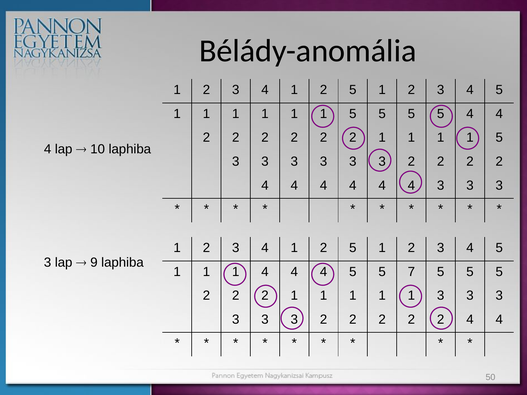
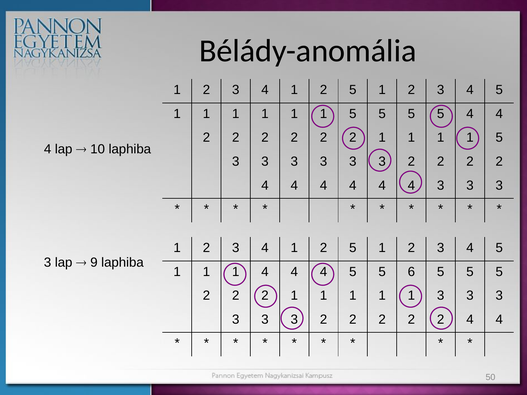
7: 7 -> 6 (411, 272)
